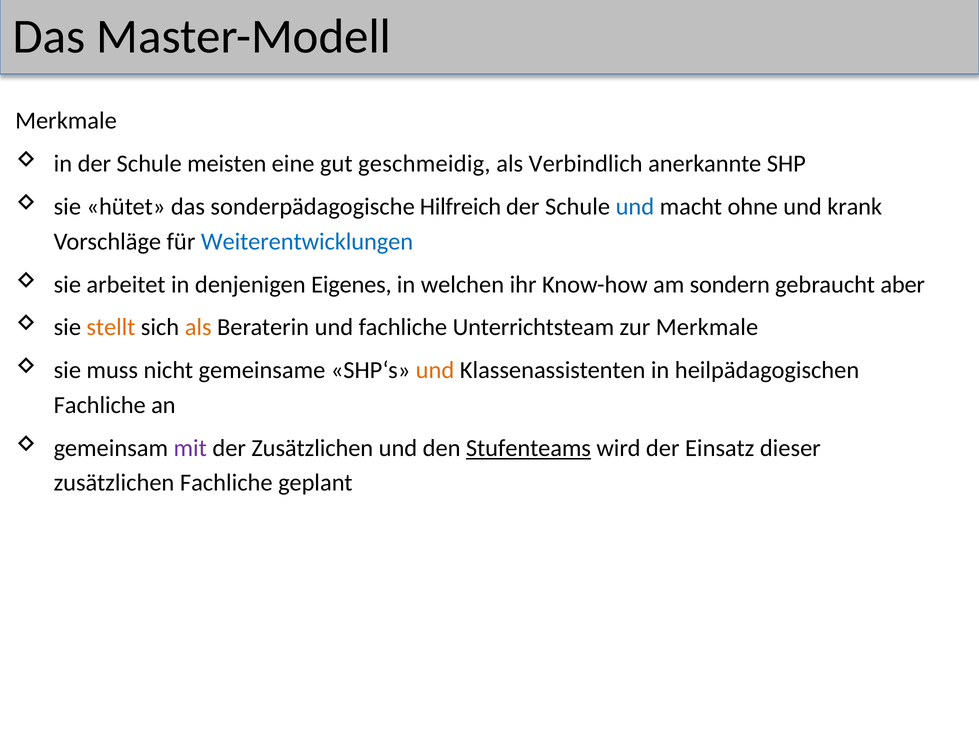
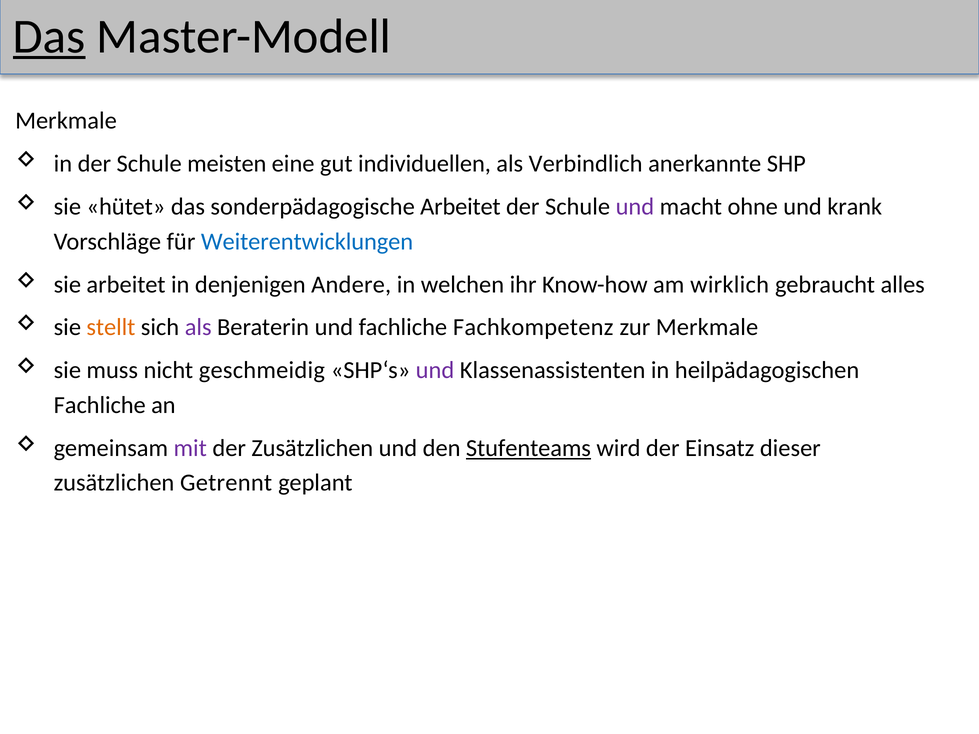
Das underline: none -> present (49, 37)
geschmeidig: geschmeidig -> individuellen (425, 164)
sonderpädagogische Hilfreich: Hilfreich -> Arbeitet (460, 207)
und colour: blue -> purple (635, 207)
Eigenes: Eigenes -> Andere (351, 285)
sondern: sondern -> wirklich (730, 285)
aber: aber -> alles (903, 285)
als colour: orange -> purple (198, 328)
Unterrichtsteam: Unterrichtsteam -> Fachkompetenz (533, 328)
gemeinsame: gemeinsame -> geschmeidig (262, 370)
und colour: orange -> purple (435, 370)
zusätzlichen Fachliche: Fachliche -> Getrennt (226, 483)
